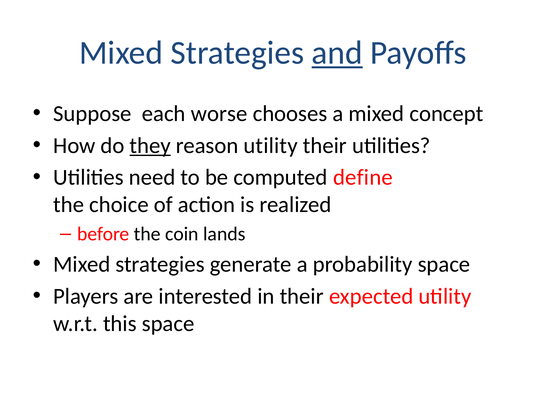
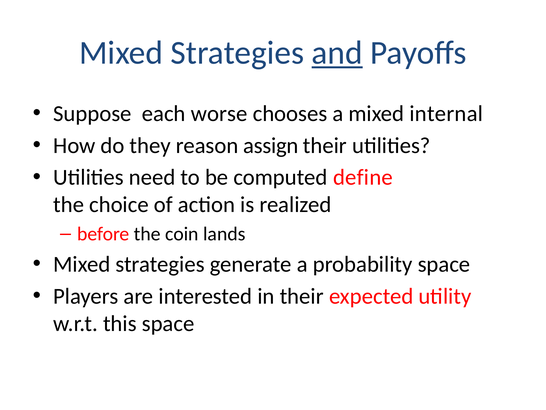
concept: concept -> internal (446, 114)
they underline: present -> none (150, 145)
reason utility: utility -> assign (271, 145)
